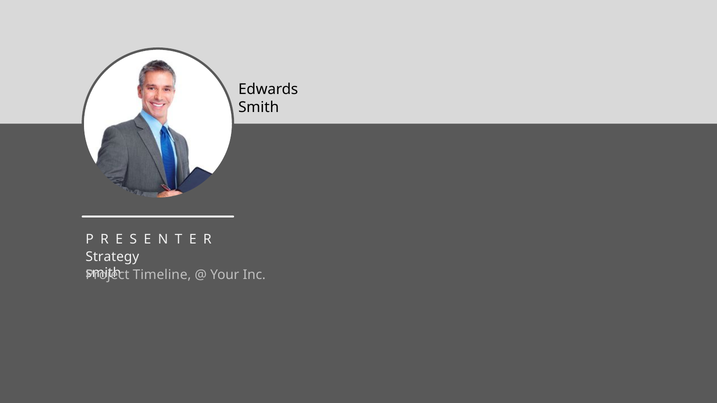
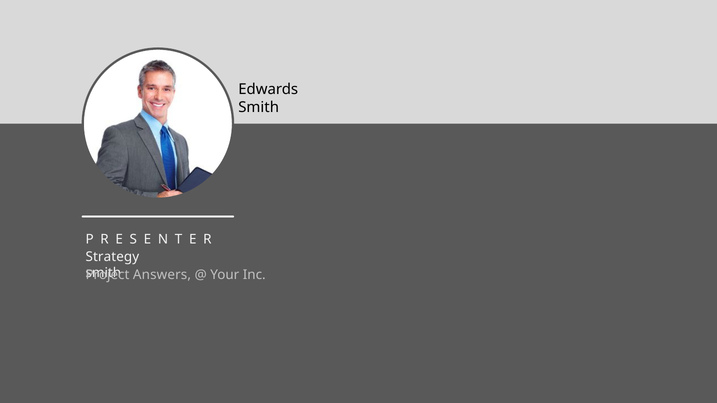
Timeline: Timeline -> Answers (162, 275)
